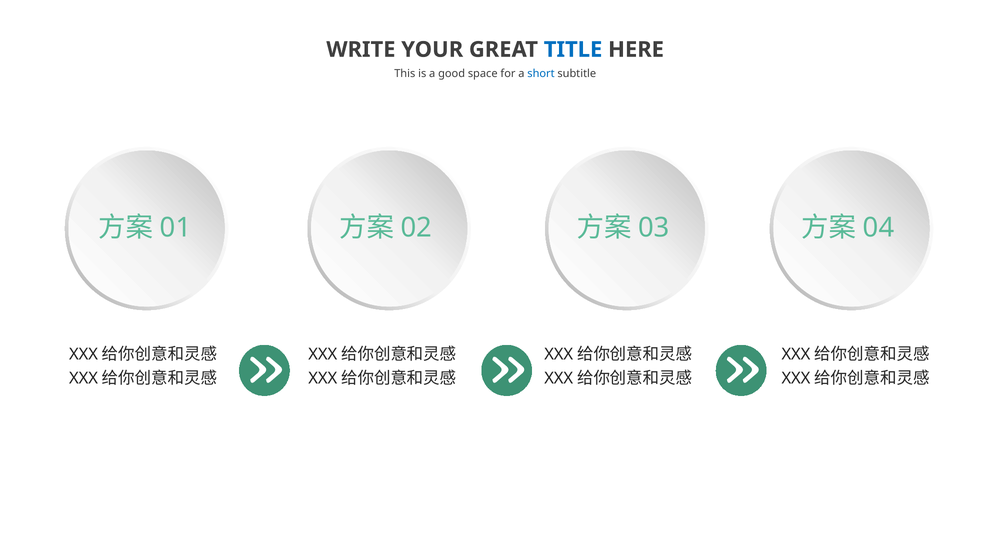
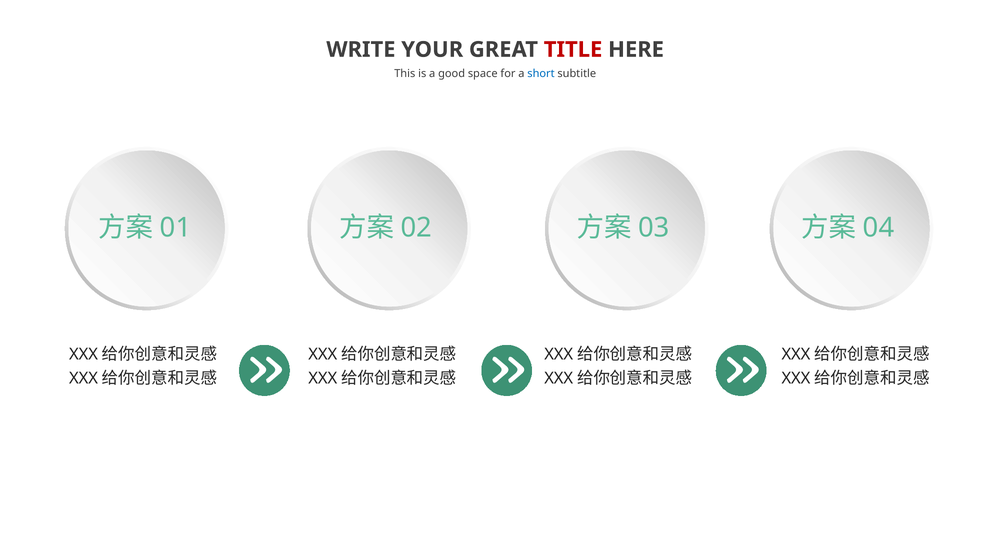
TITLE colour: blue -> red (573, 50)
